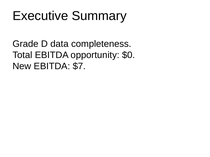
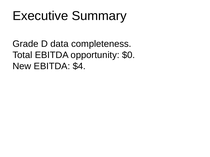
$7: $7 -> $4 (79, 66)
